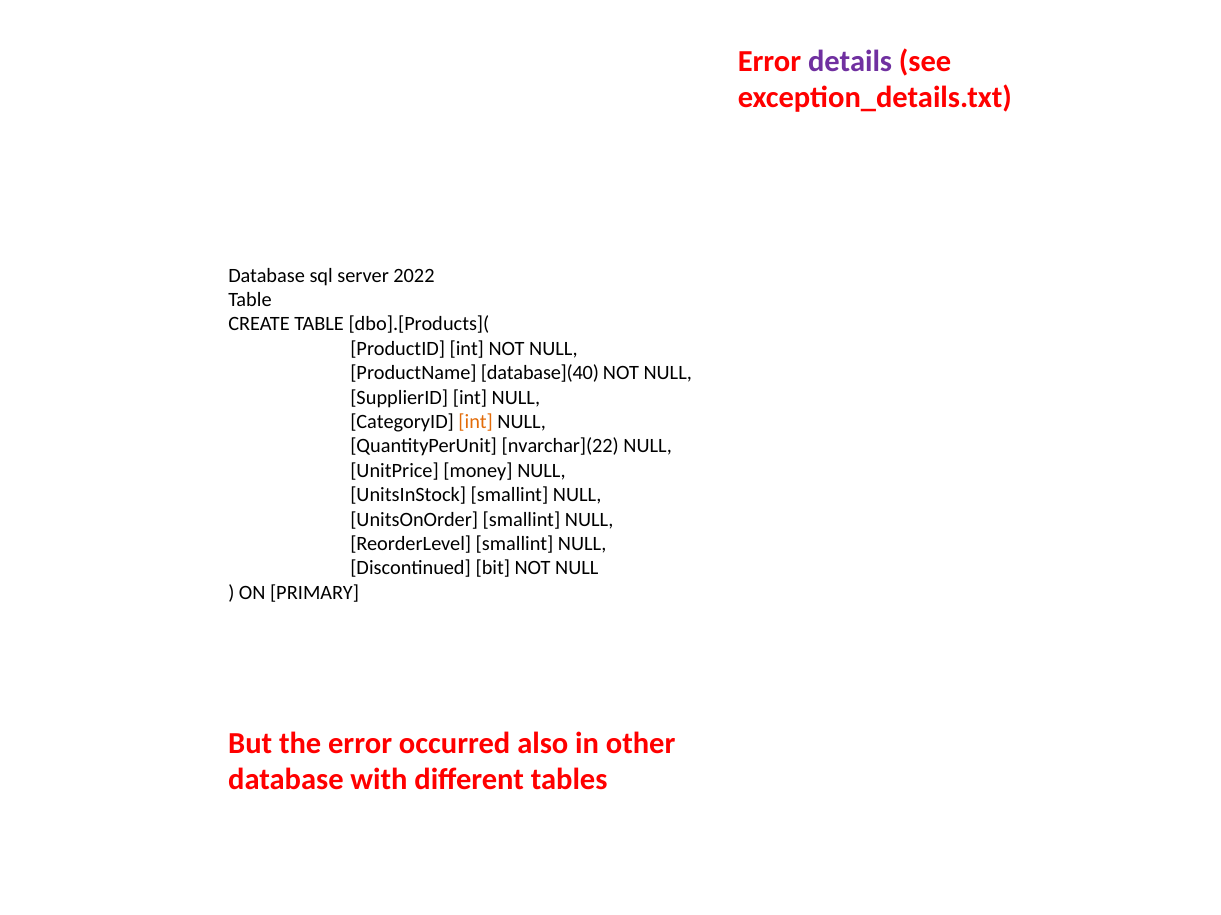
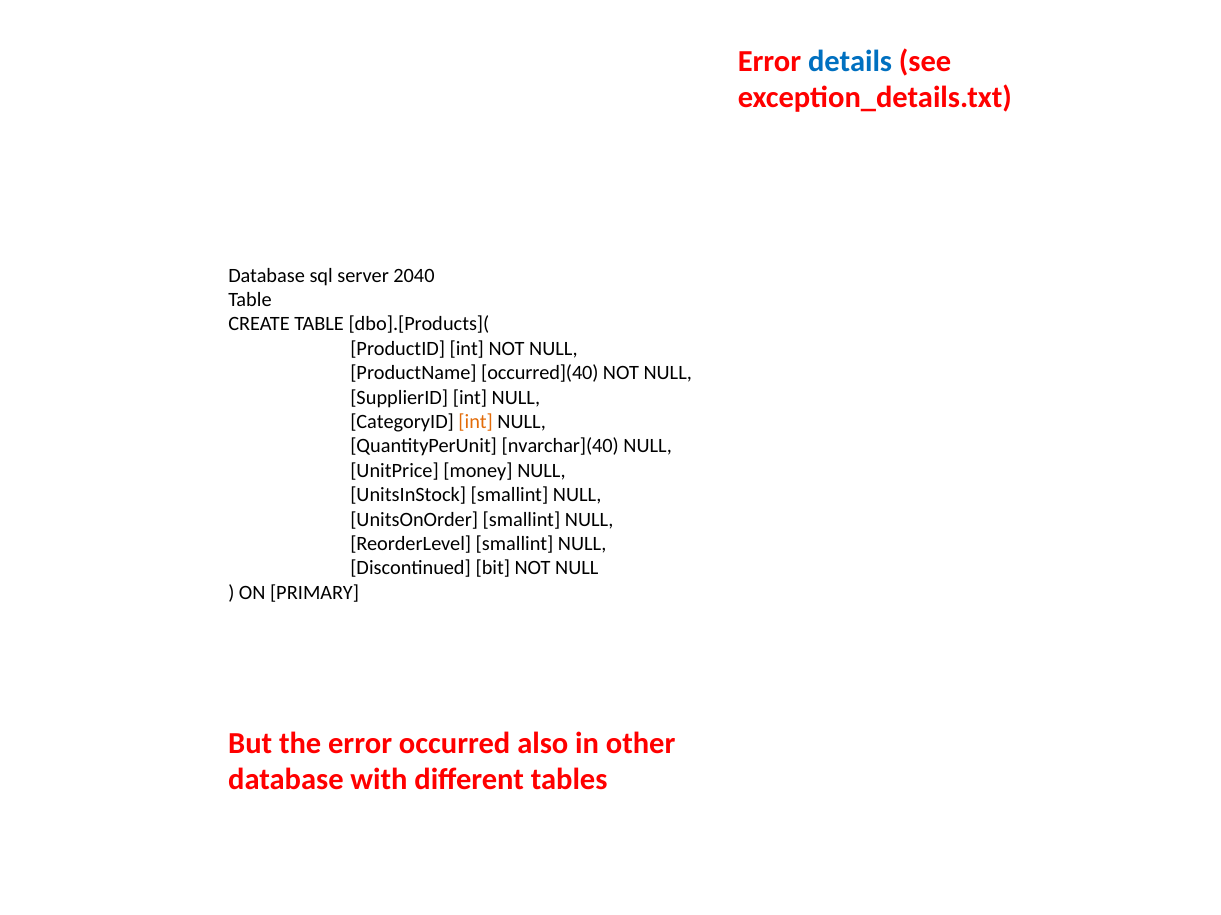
details colour: purple -> blue (850, 61)
2022: 2022 -> 2040 (414, 276)
database](40: database](40 -> occurred](40 (540, 373)
nvarchar](22: nvarchar](22 -> nvarchar](40 (560, 447)
